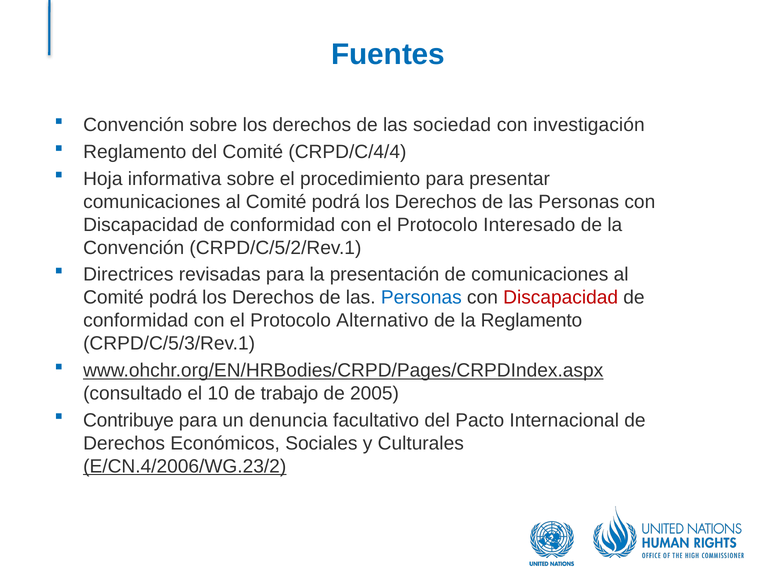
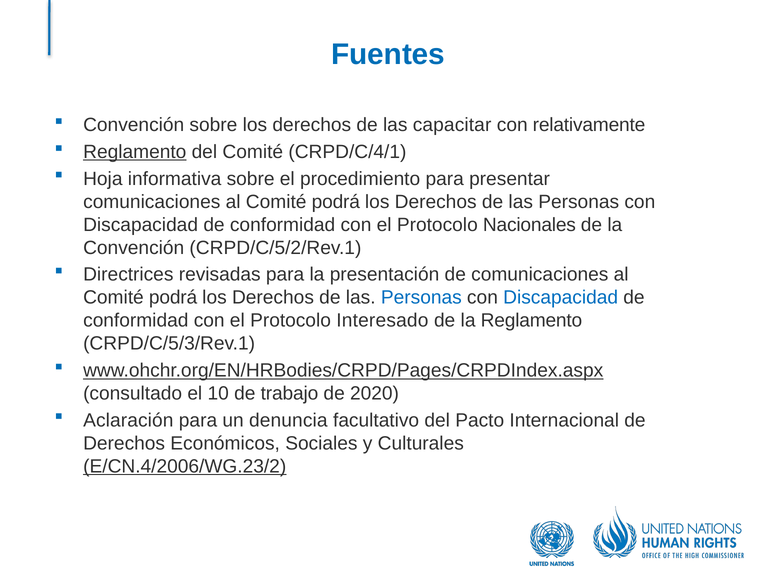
sociedad: sociedad -> capacitar (452, 125)
investigación: investigación -> relativamente (589, 125)
Reglamento underline: none -> present (135, 152)
CRPD/C/4/4: CRPD/C/4/4 -> CRPD/C/4/1 (347, 152)
Interesado: Interesado -> Nacionales (529, 225)
Discapacidad colour: red -> blue (561, 297)
Alternativo: Alternativo -> Interesado (382, 320)
2005: 2005 -> 2020 (375, 393)
Contribuye: Contribuye -> Aclaración (128, 420)
